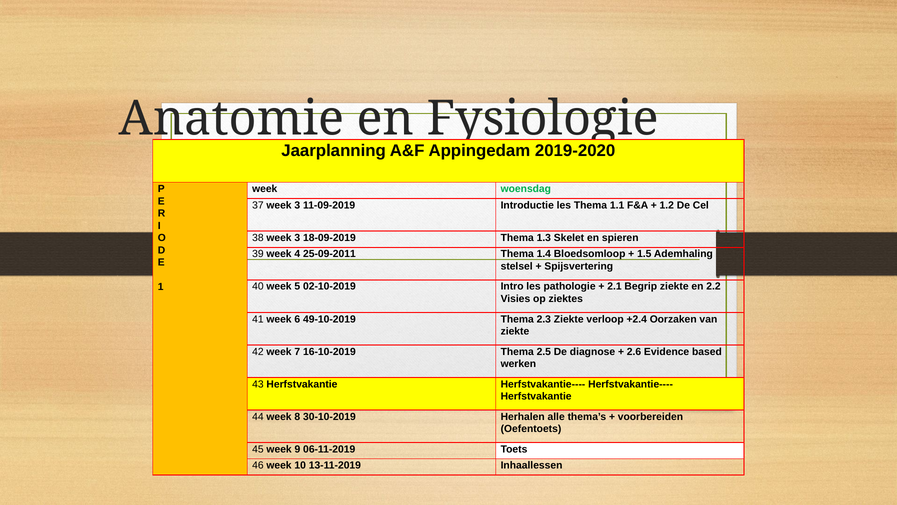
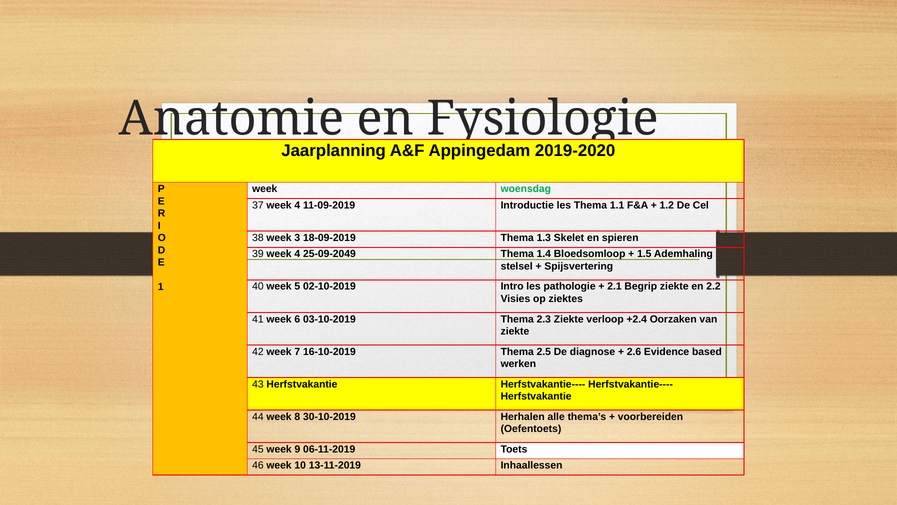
37 week 3: 3 -> 4 (297, 205)
25-09-2011: 25-09-2011 -> 25-09-2049 (329, 254)
49-10-2019: 49-10-2019 -> 03-10-2019 (329, 319)
